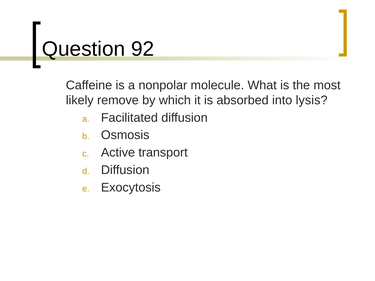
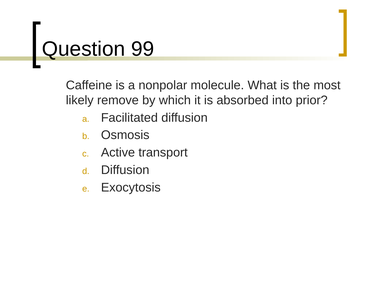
92: 92 -> 99 (143, 49)
lysis: lysis -> prior (312, 100)
